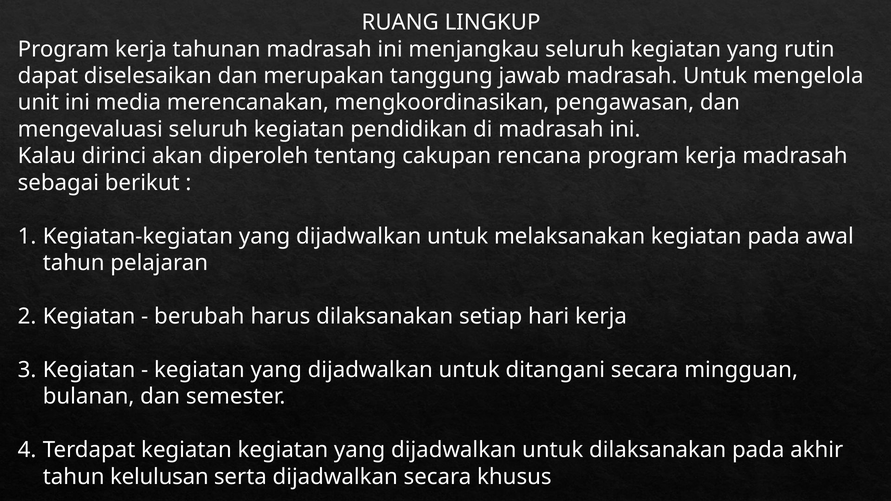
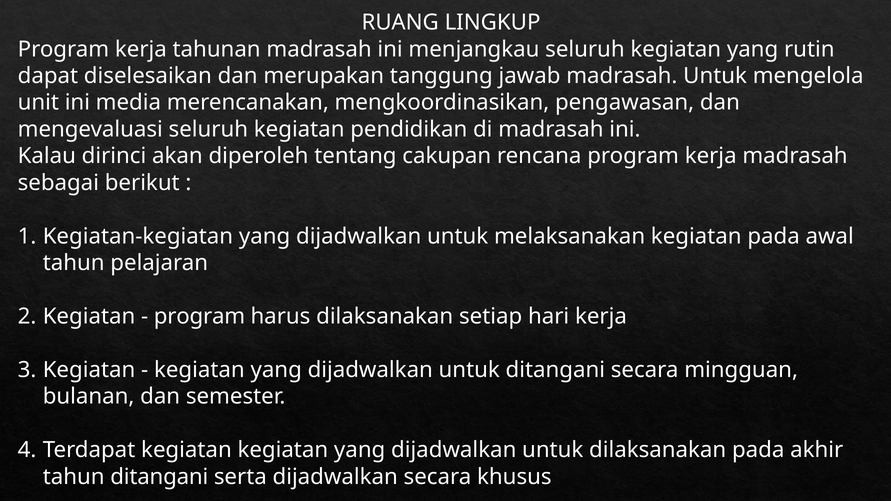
berubah: berubah -> program (199, 317)
tahun kelulusan: kelulusan -> ditangani (159, 477)
